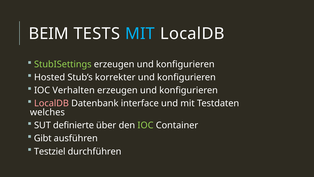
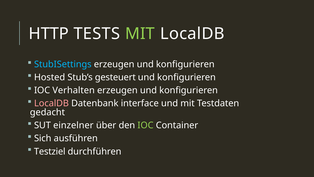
BEIM: BEIM -> HTTP (49, 34)
MIT colour: light blue -> light green (140, 34)
StubISettings colour: light green -> light blue (63, 64)
korrekter: korrekter -> gesteuert (115, 77)
welches: welches -> gedacht (47, 112)
definierte: definierte -> einzelner (73, 125)
Gibt: Gibt -> Sich (43, 138)
